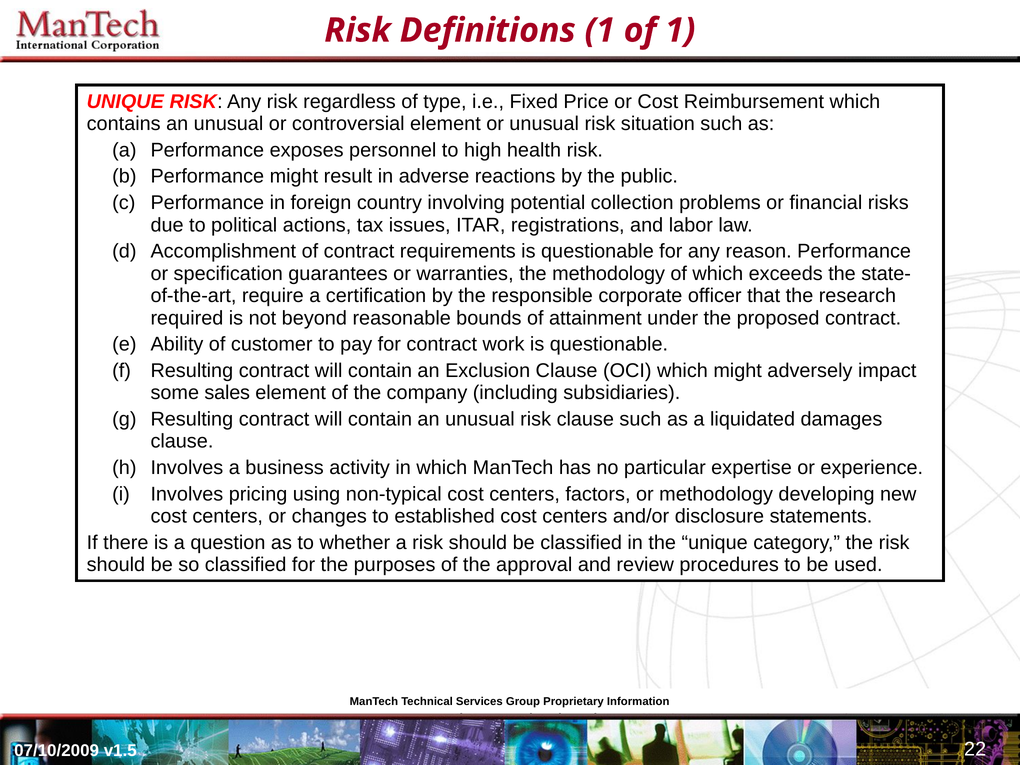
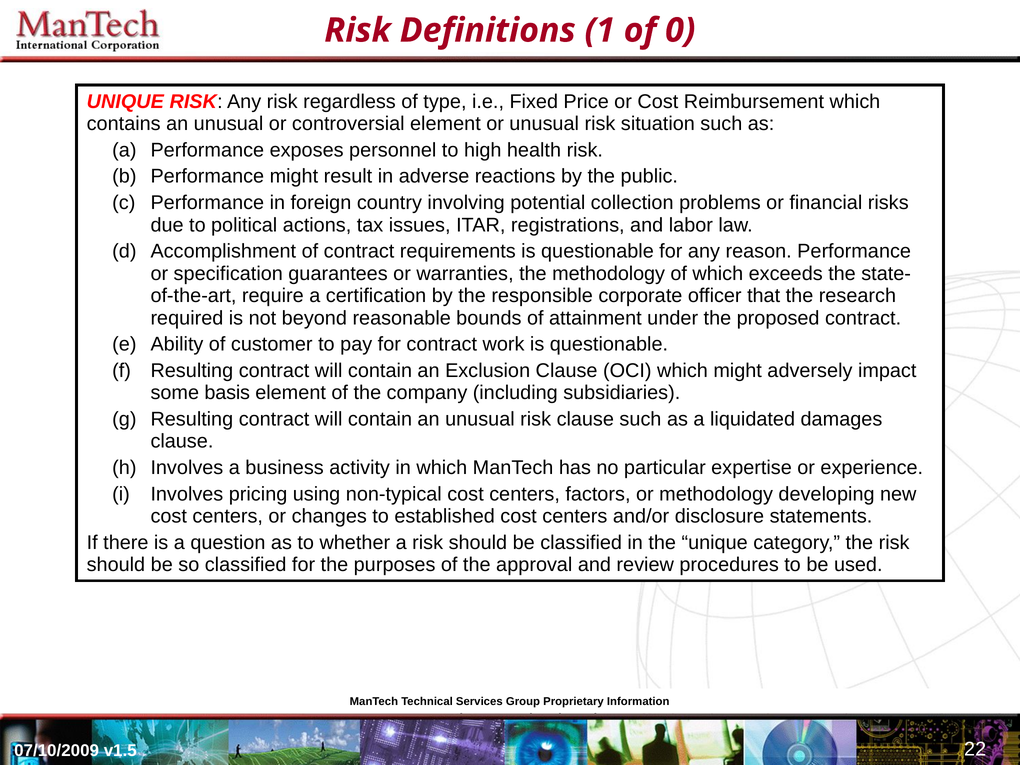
of 1: 1 -> 0 (680, 30)
sales: sales -> basis (227, 393)
